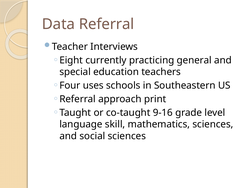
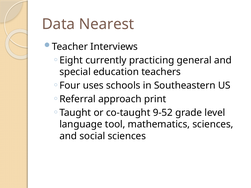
Data Referral: Referral -> Nearest (107, 24)
9-16: 9-16 -> 9-52 (163, 113)
skill: skill -> tool (115, 124)
